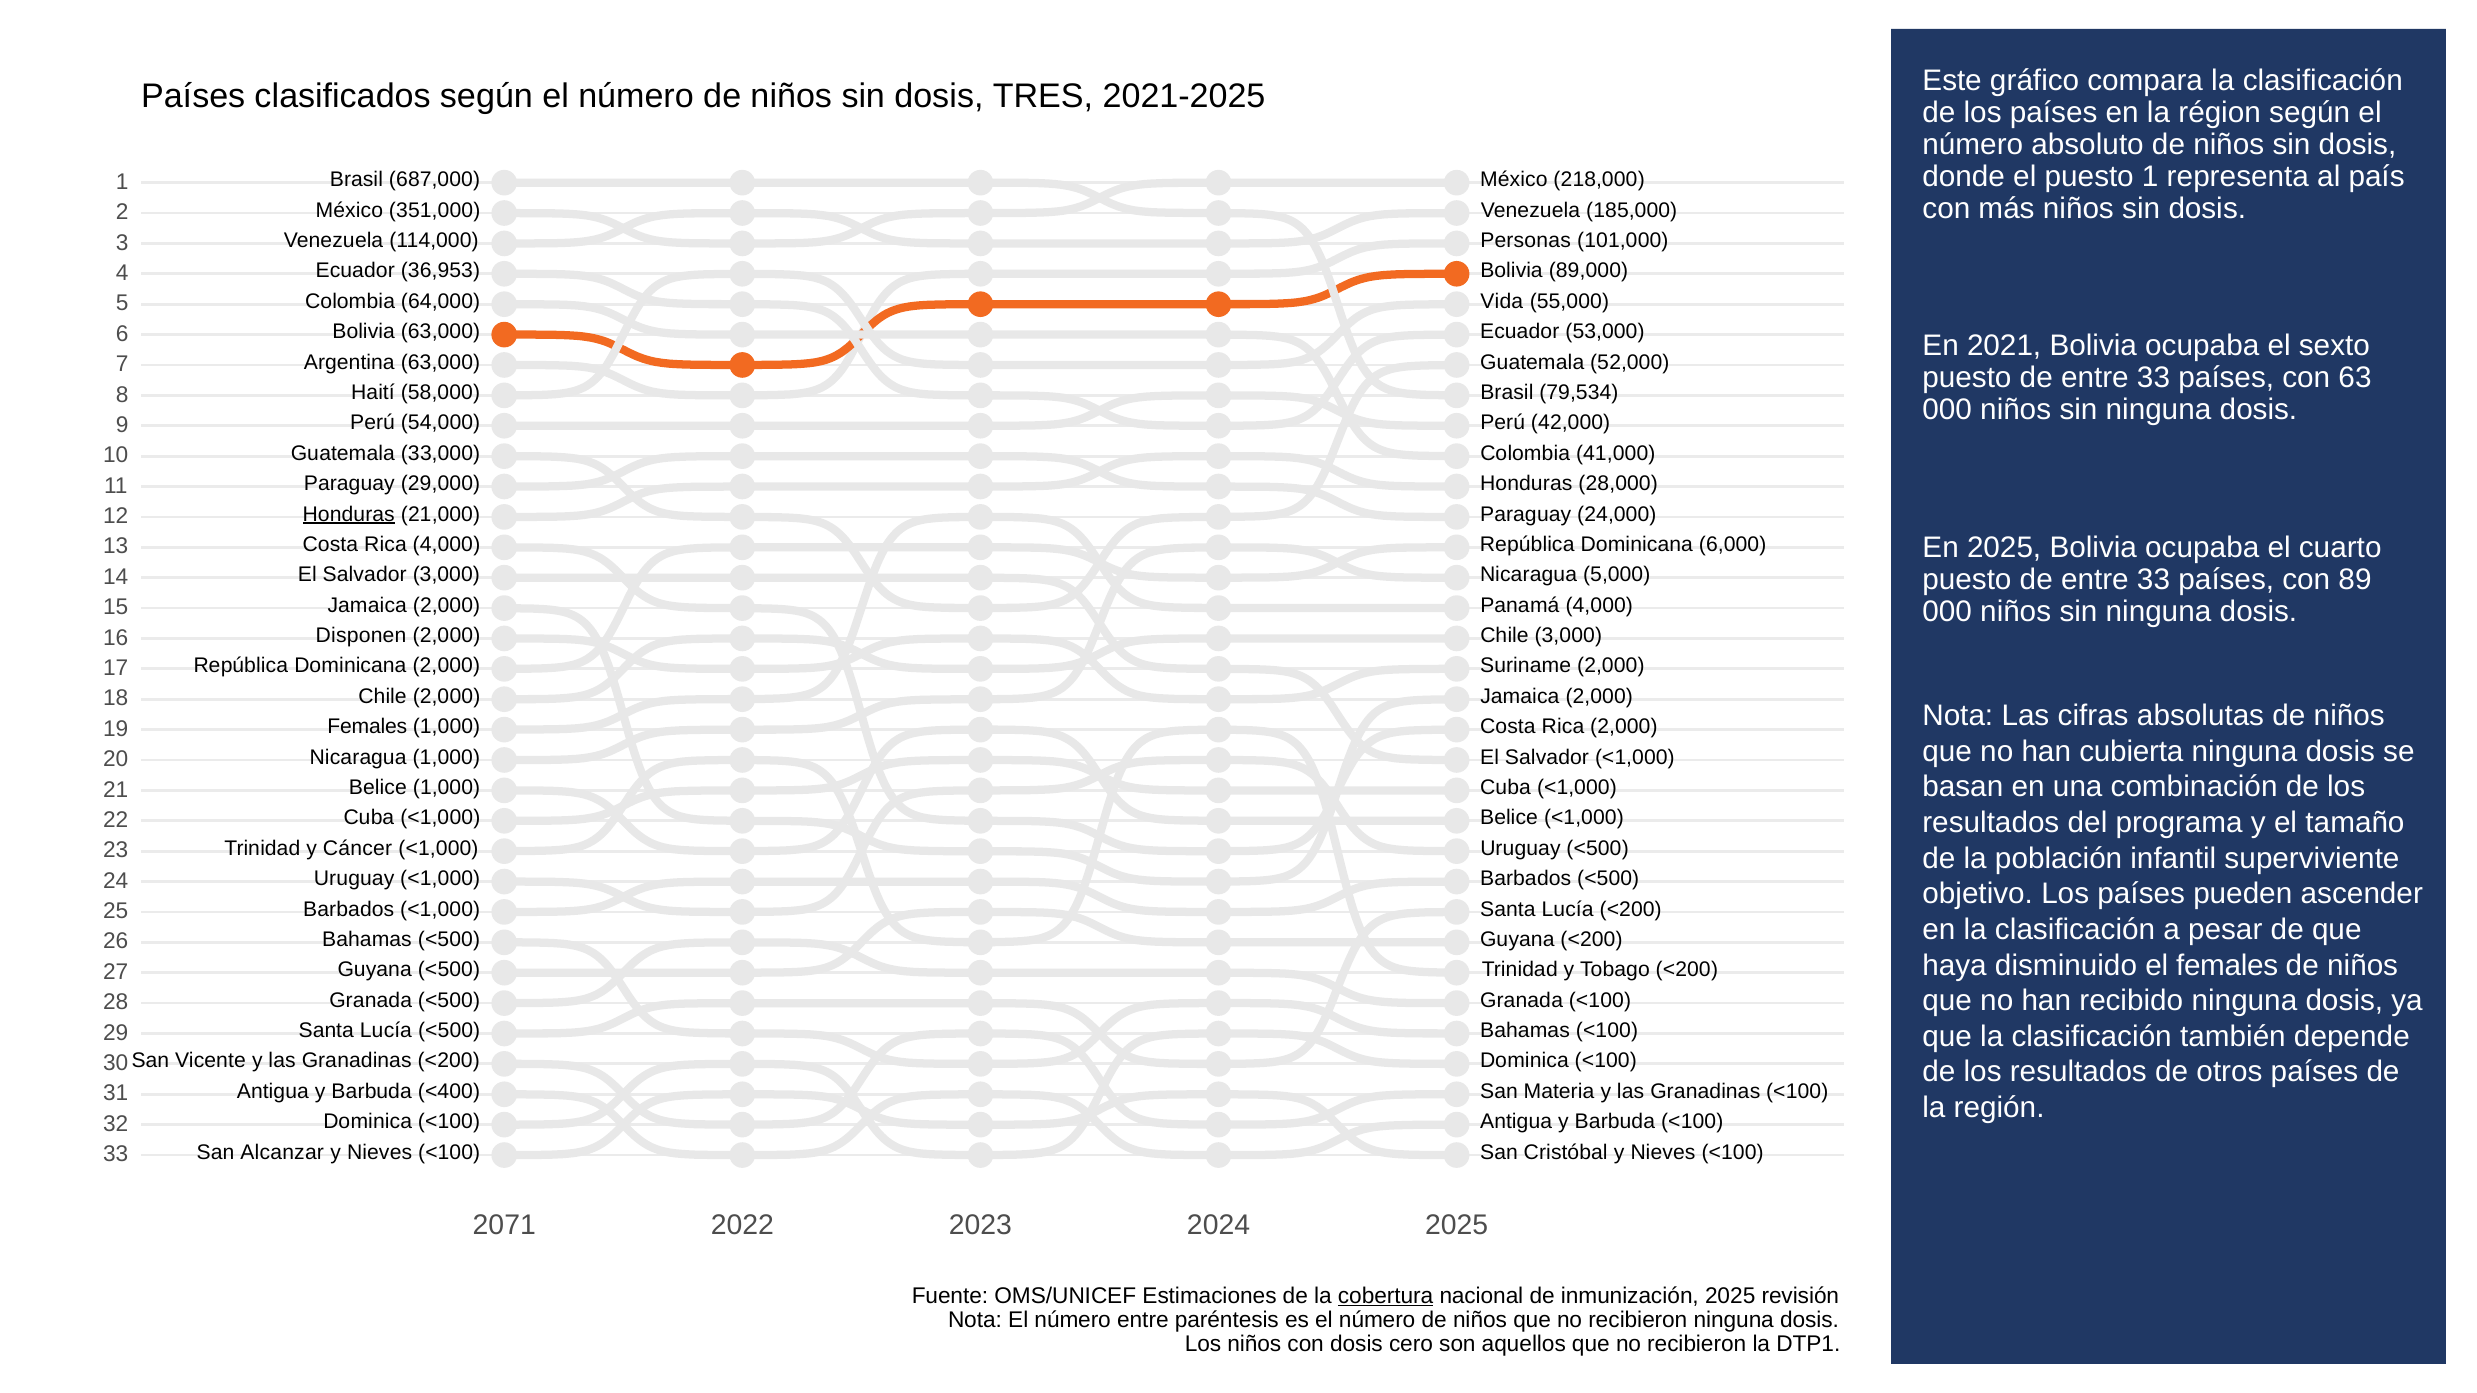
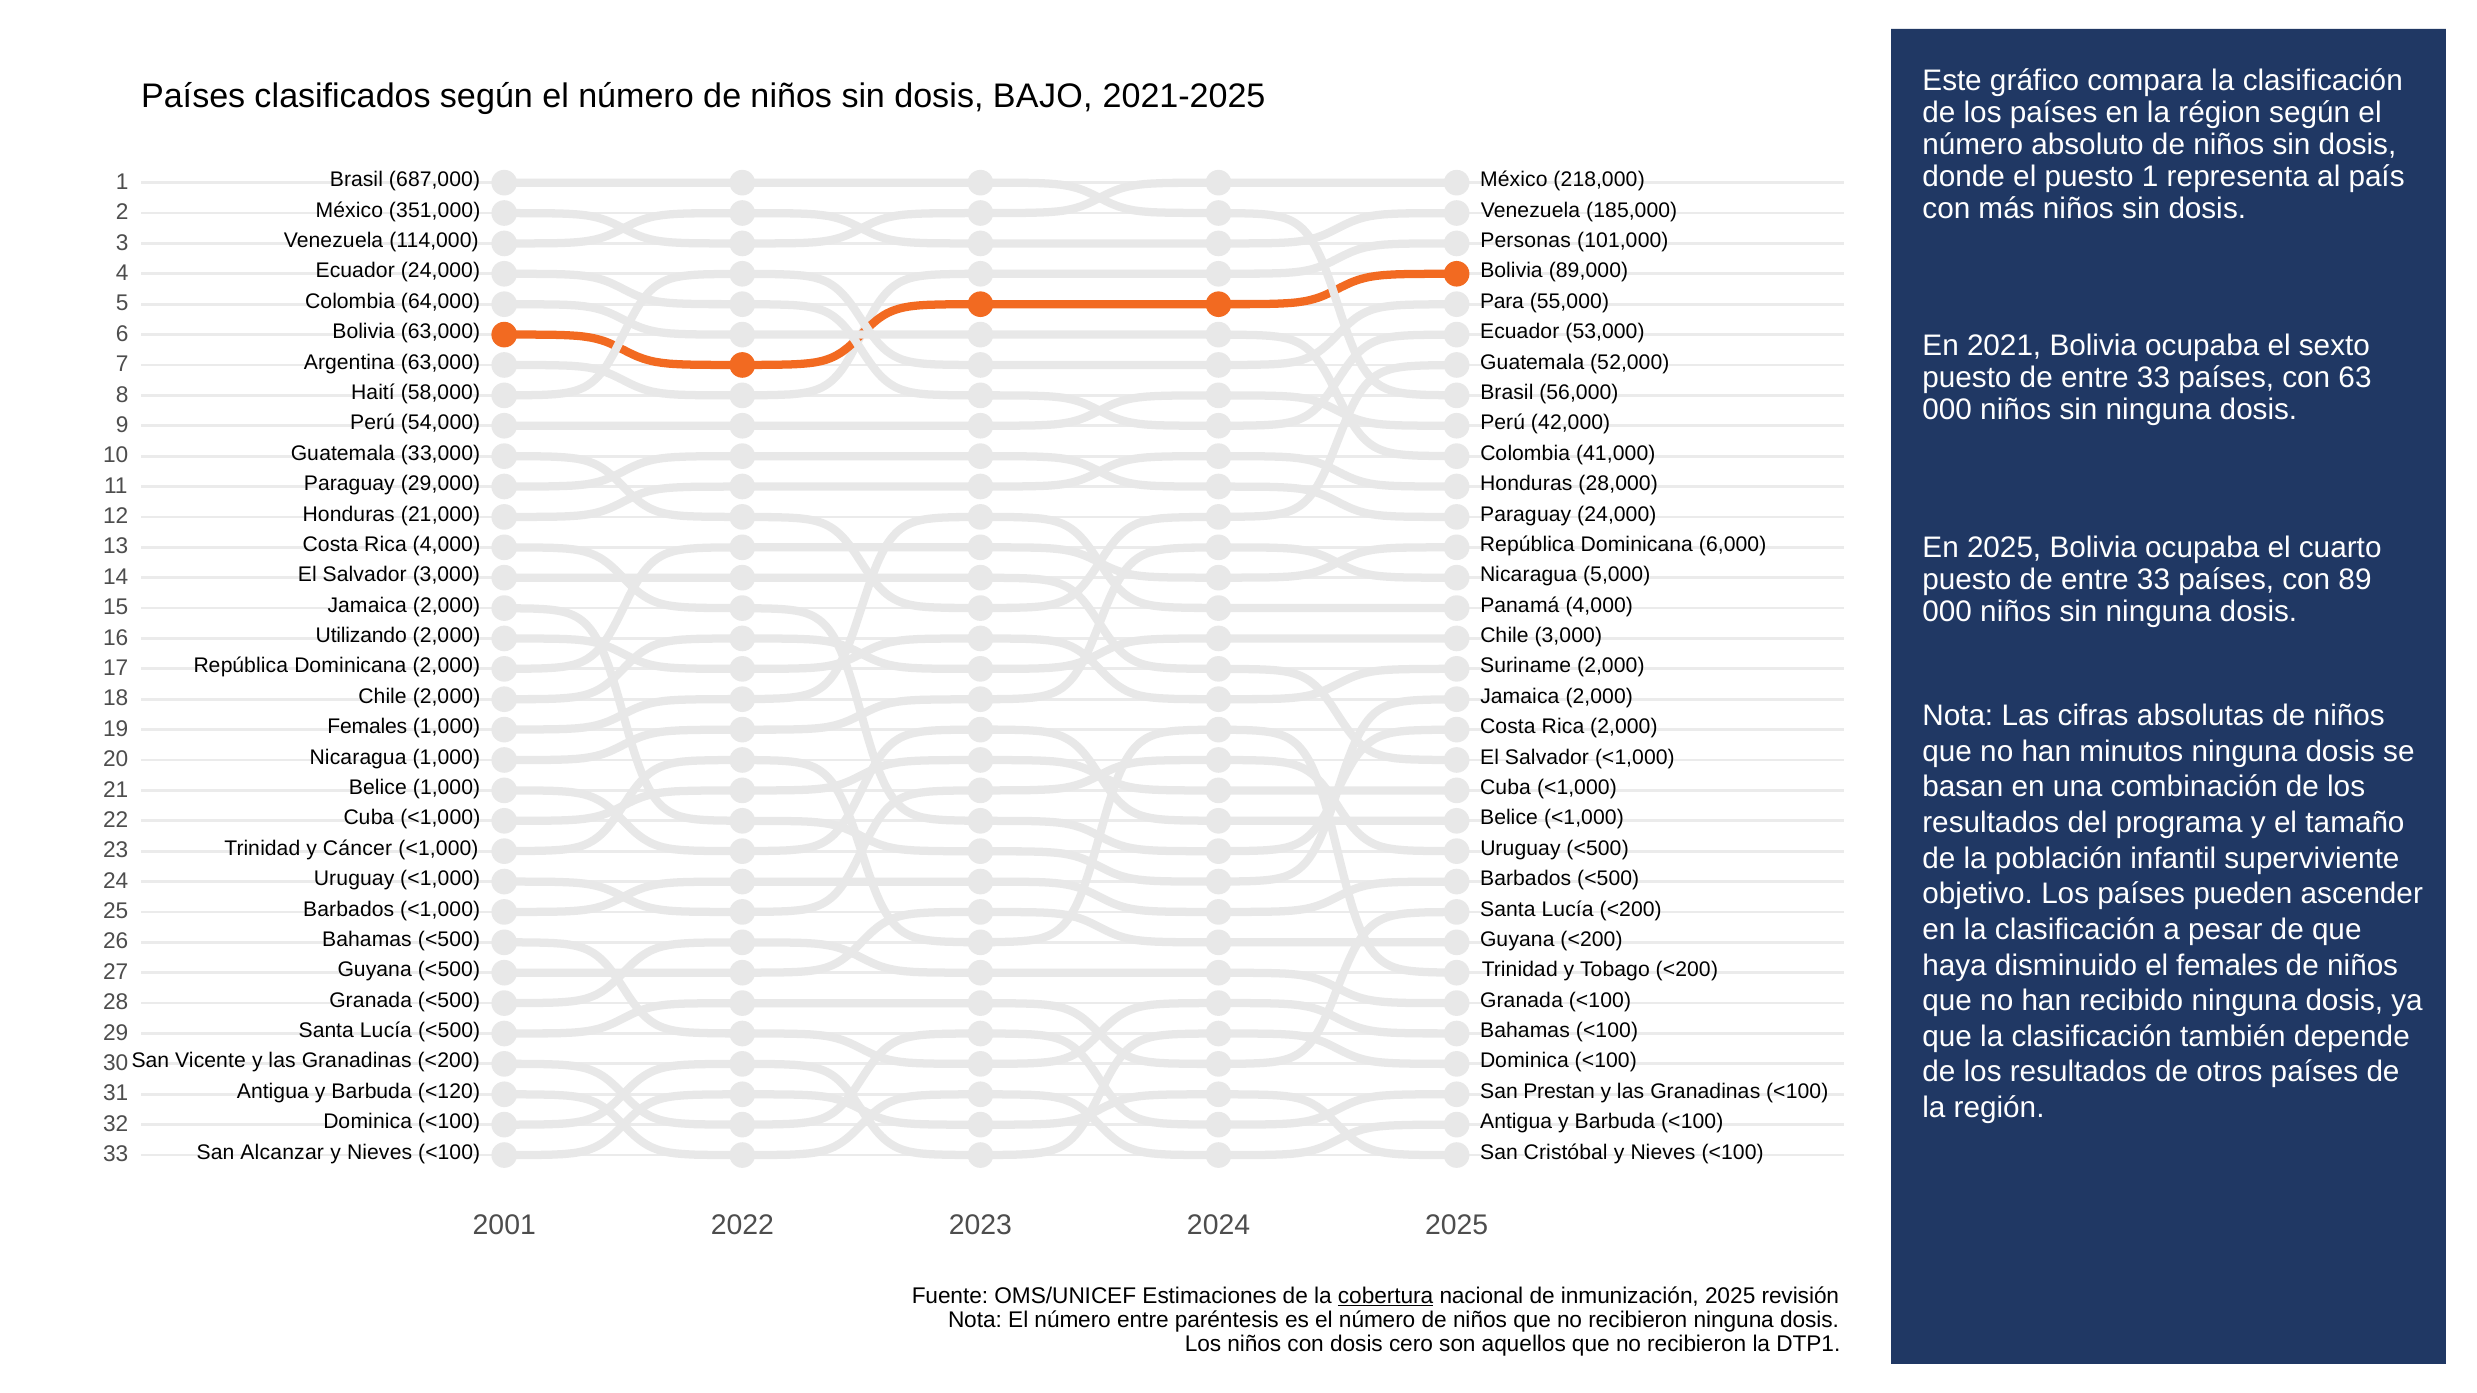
TRES: TRES -> BAJO (1043, 96)
Ecuador 36,953: 36,953 -> 24,000 (440, 271)
Vida: Vida -> Para (1502, 301)
79,534: 79,534 -> 56,000 (1579, 393)
Honduras underline: present -> none (349, 514)
Disponen: Disponen -> Utilizando (361, 636)
cubierta: cubierta -> minutos (2131, 752)
<400: <400 -> <120 (449, 1092)
Materia: Materia -> Prestan (1559, 1092)
2071: 2071 -> 2001 (504, 1226)
